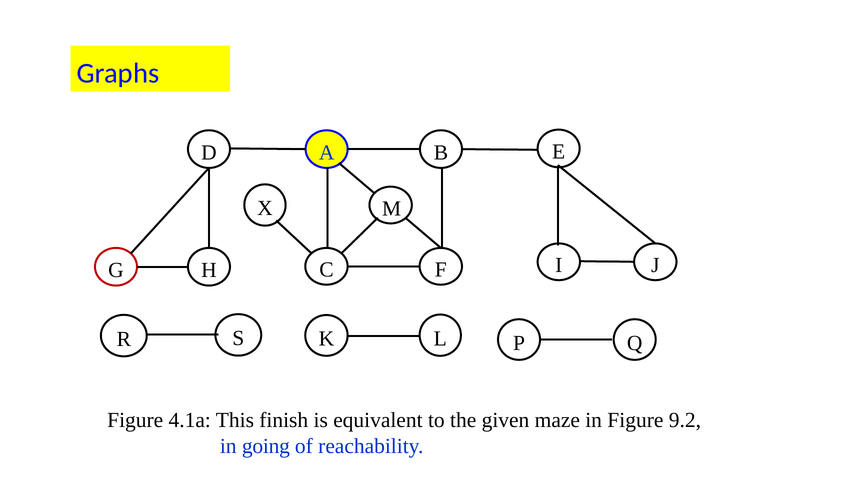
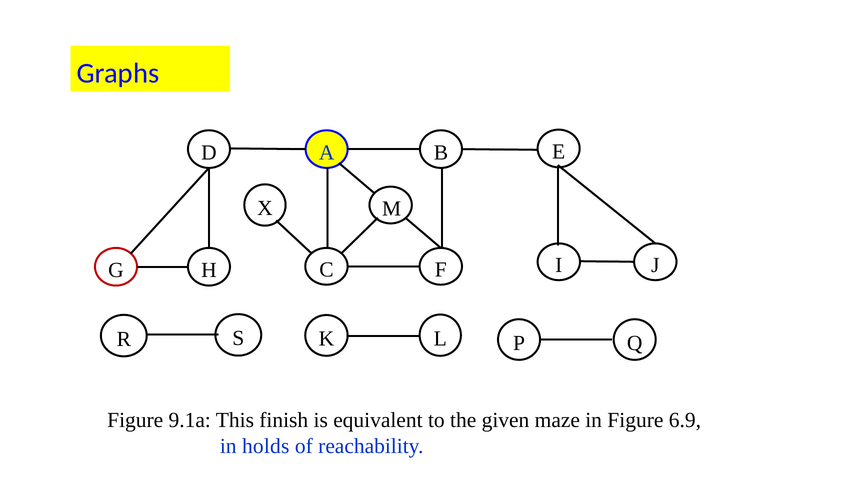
4.1a: 4.1a -> 9.1a (190, 420)
9.2: 9.2 -> 6.9 (685, 420)
going: going -> holds (266, 446)
